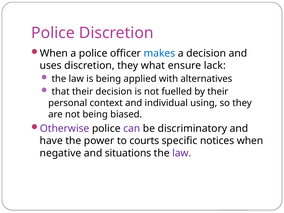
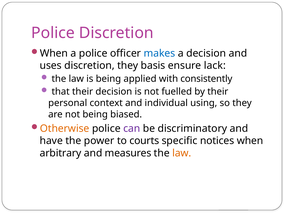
what: what -> basis (153, 66)
alternatives: alternatives -> consistently (206, 79)
Otherwise colour: purple -> orange (65, 128)
negative: negative -> arbitrary (61, 153)
situations: situations -> measures (128, 153)
law colour: purple -> orange (182, 153)
